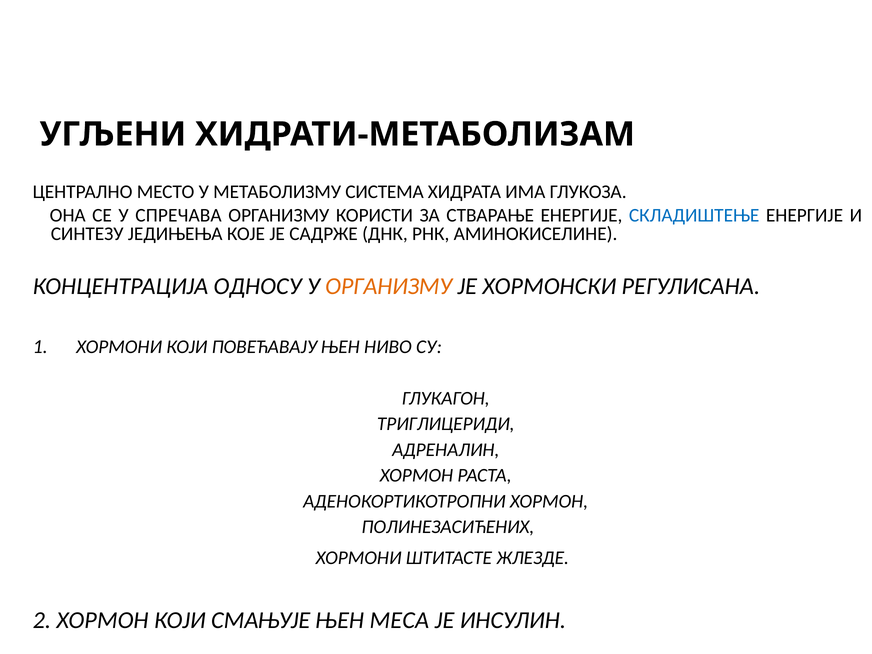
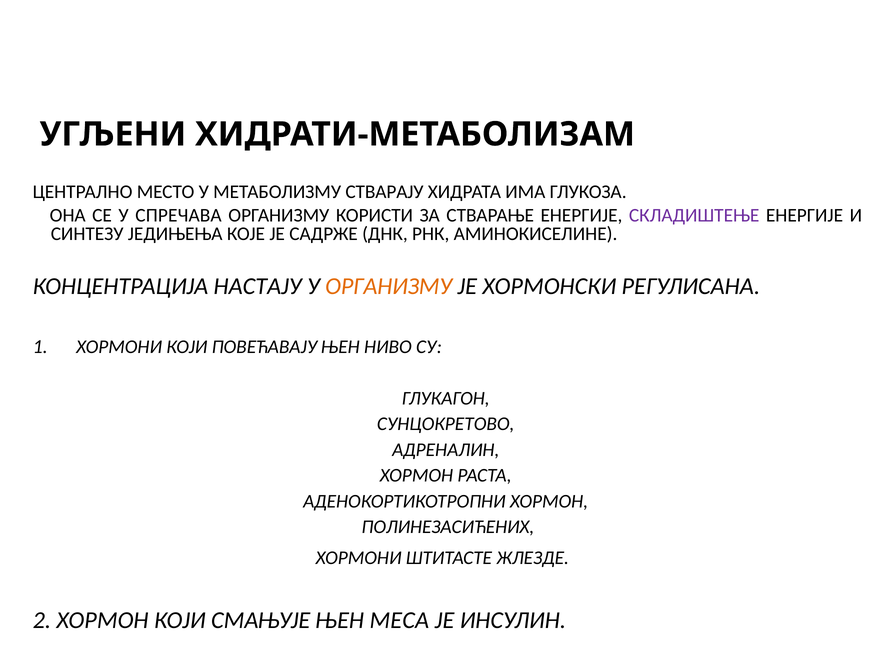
СИСТЕМА: СИСТЕМА -> СТВАРАЈУ (384, 192)
СКЛАДИШТЕЊЕ colour: blue -> purple (694, 215)
ОДНОСУ: ОДНОСУ -> НАСТАЈУ (258, 286)
ТРИГЛИЦЕРИДИ: ТРИГЛИЦЕРИДИ -> СУНЦОКРЕТОВО (446, 424)
